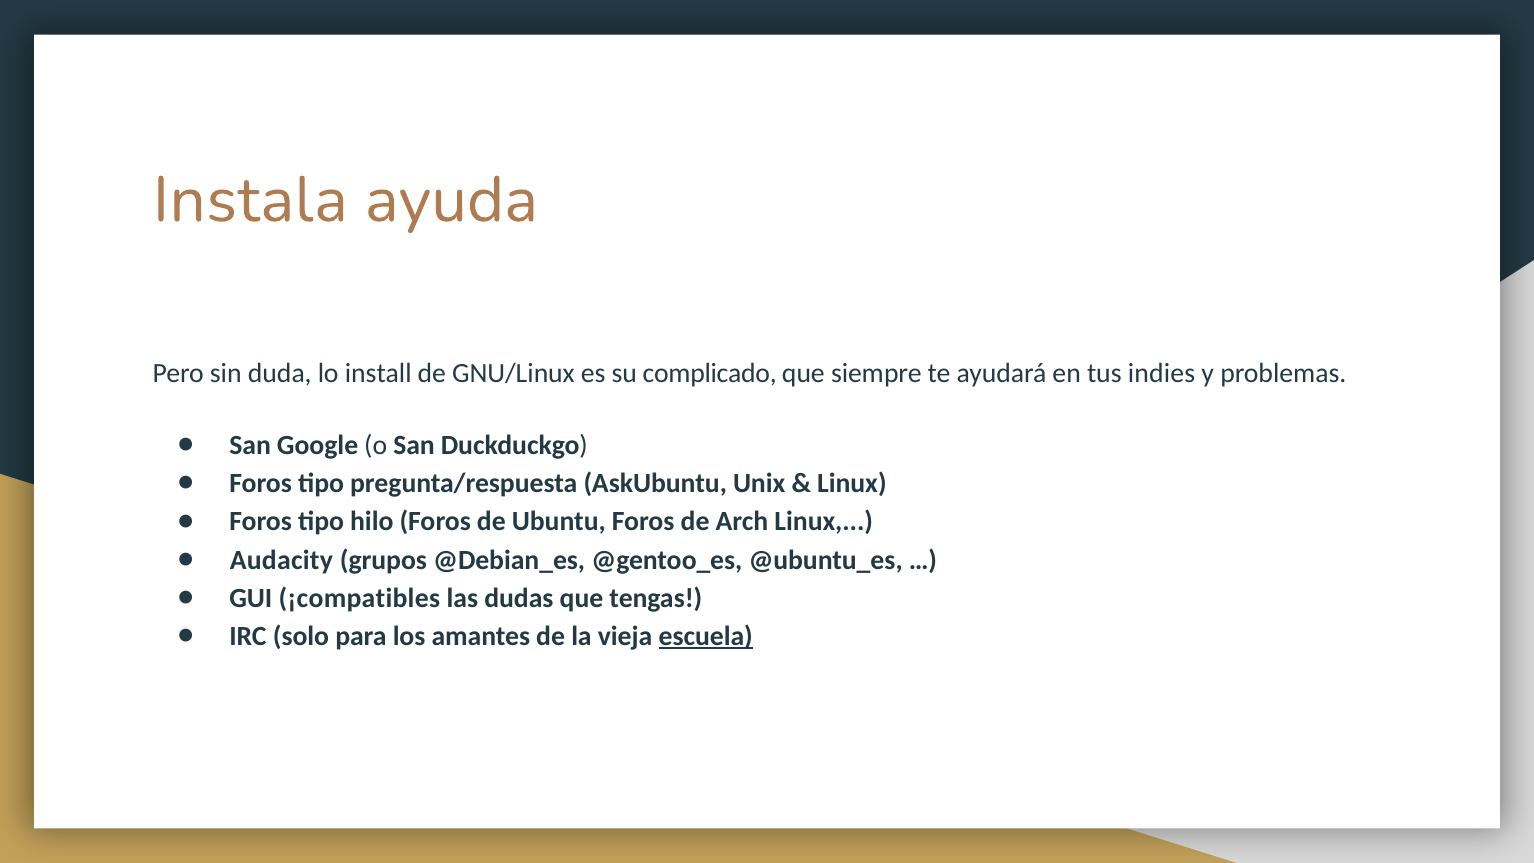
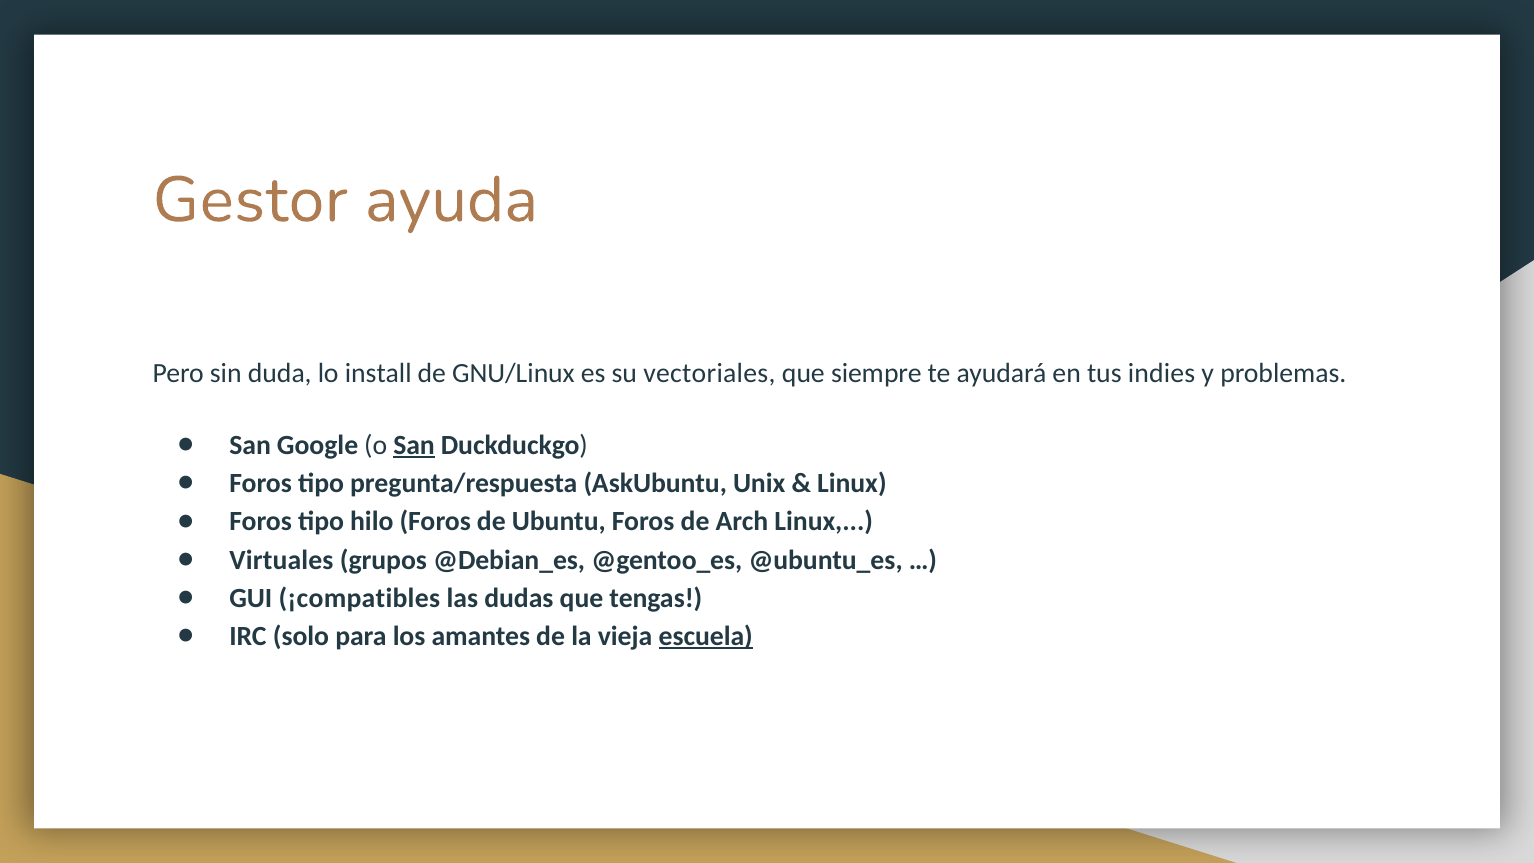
Instala: Instala -> Gestor (250, 200)
complicado: complicado -> vectoriales (709, 373)
San underline: none -> present (414, 445)
Audacity: Audacity -> Virtuales (281, 560)
